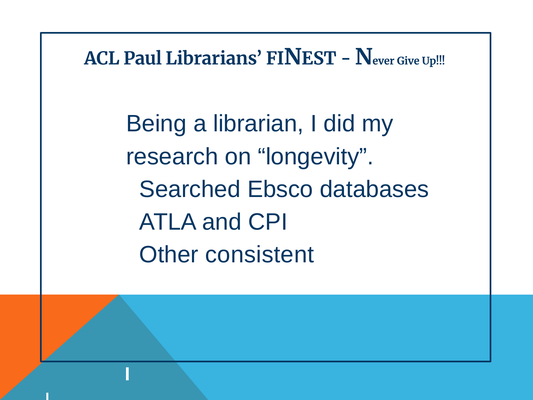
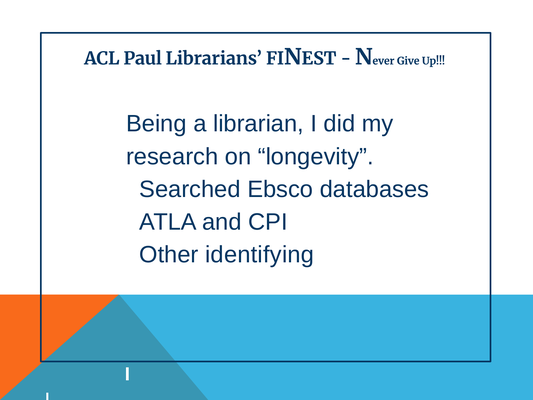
consistent: consistent -> identifying (260, 255)
